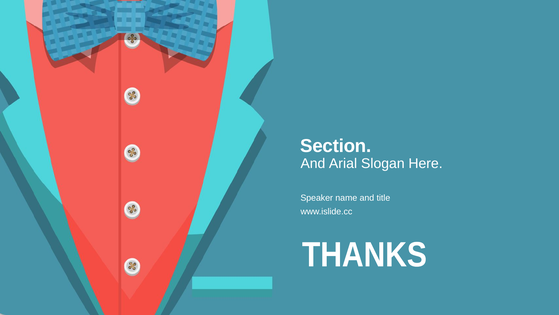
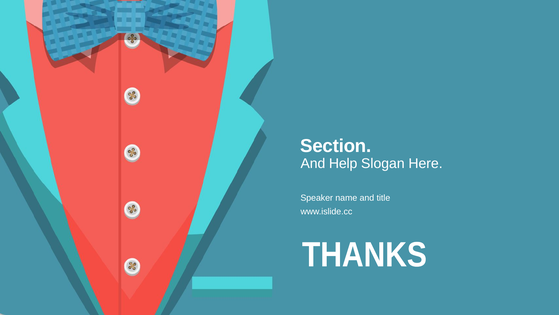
Arial: Arial -> Help (343, 163)
